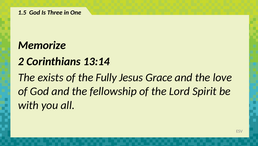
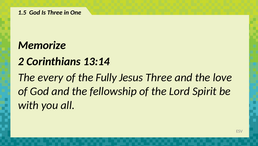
exists: exists -> every (50, 77)
Jesus Grace: Grace -> Three (159, 77)
